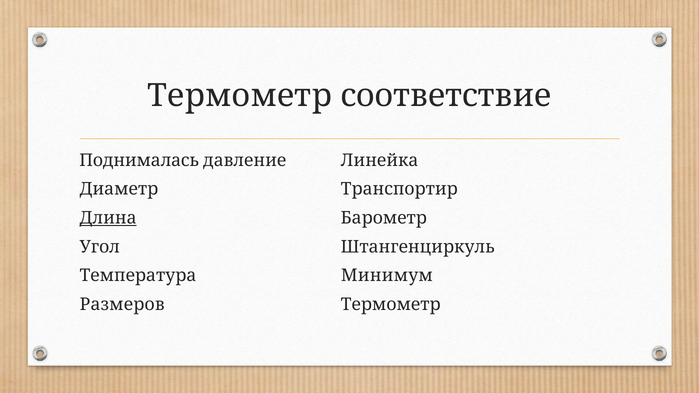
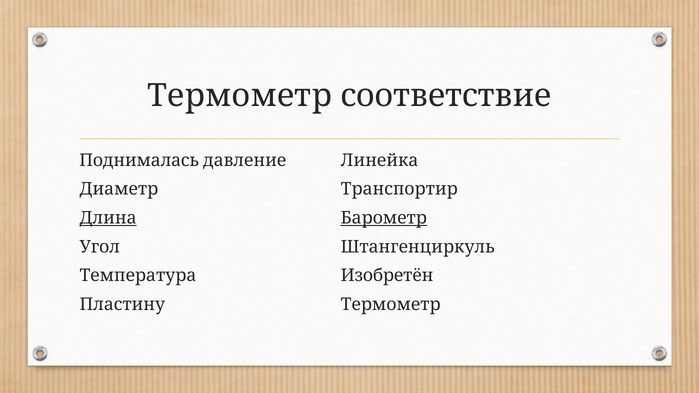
Барометр underline: none -> present (384, 218)
Минимум: Минимум -> Изобретён (387, 276)
Размеров: Размеров -> Пластину (122, 305)
